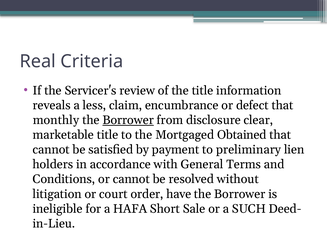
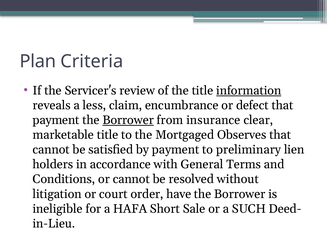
Real: Real -> Plan (38, 61)
information underline: none -> present (249, 90)
monthly: monthly -> payment (56, 120)
disclosure: disclosure -> insurance (213, 120)
Obtained: Obtained -> Observes (242, 134)
